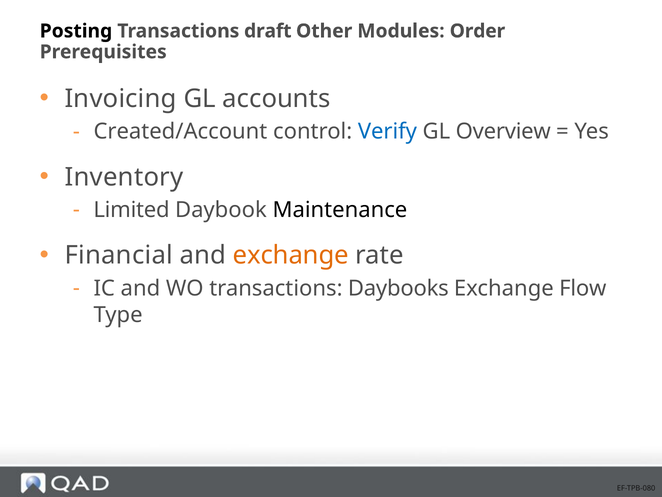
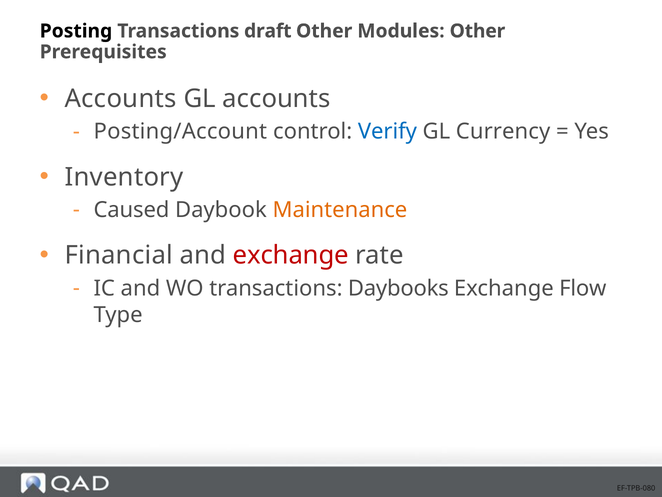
Modules Order: Order -> Other (477, 31)
Invoicing: Invoicing -> Accounts (121, 98)
Created/Account: Created/Account -> Posting/Account (180, 131)
Overview: Overview -> Currency (503, 131)
Limited: Limited -> Caused (131, 210)
Maintenance colour: black -> orange (340, 210)
exchange colour: orange -> red (291, 255)
